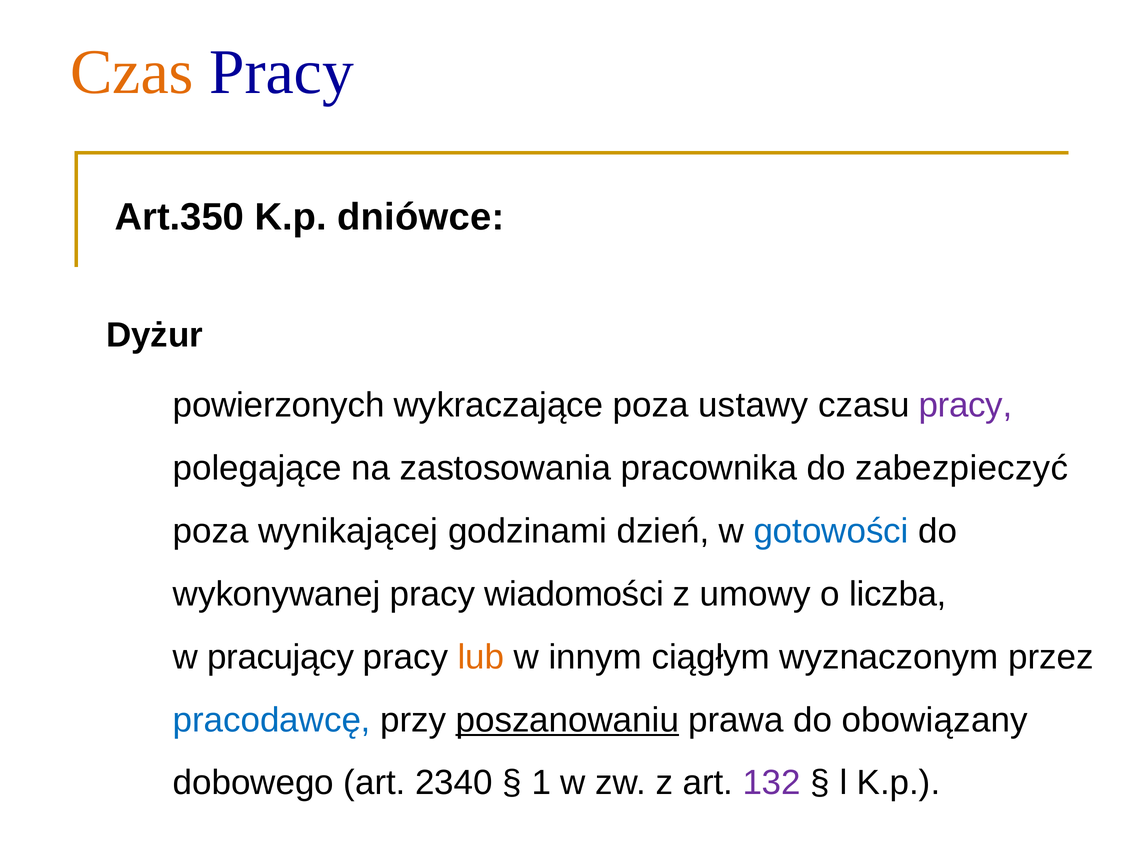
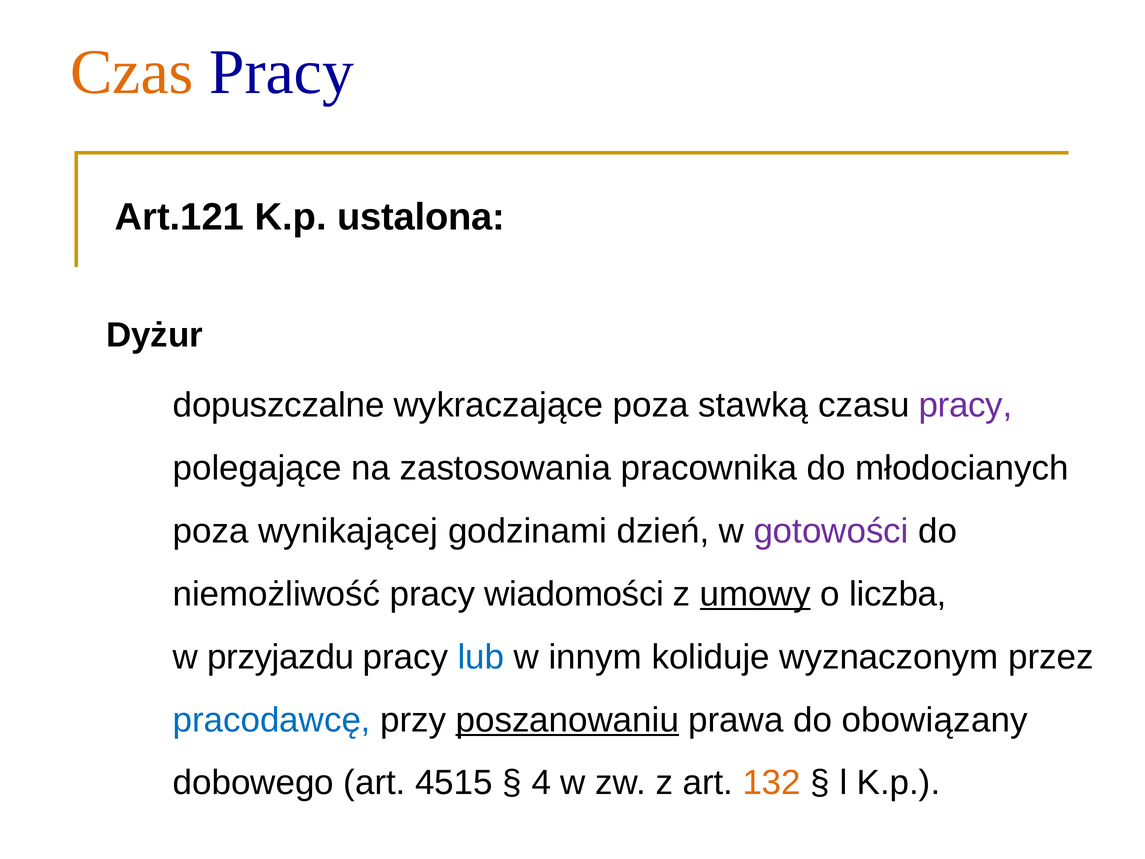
Art.350: Art.350 -> Art.121 (179, 217)
dniówce: dniówce -> ustalona (421, 217)
powierzonych: powierzonych -> dopuszczalne (279, 405)
ustawy: ustawy -> stawką (753, 405)
zabezpieczyć: zabezpieczyć -> młodocianych (962, 468)
gotowości colour: blue -> purple (831, 531)
wykonywanej: wykonywanej -> niemożliwość (277, 594)
umowy underline: none -> present (755, 594)
pracujący: pracujący -> przyjazdu (281, 657)
lub colour: orange -> blue (481, 657)
ciągłym: ciągłym -> koliduje (711, 657)
2340: 2340 -> 4515 (454, 783)
1: 1 -> 4 (541, 783)
132 colour: purple -> orange (772, 783)
